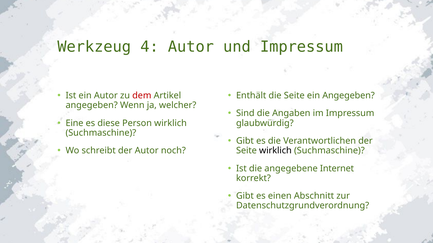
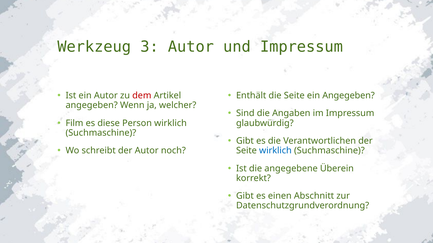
4: 4 -> 3 (149, 47)
Eine: Eine -> Film (74, 123)
wirklich colour: black -> blue (275, 151)
Internet: Internet -> Überein (337, 169)
